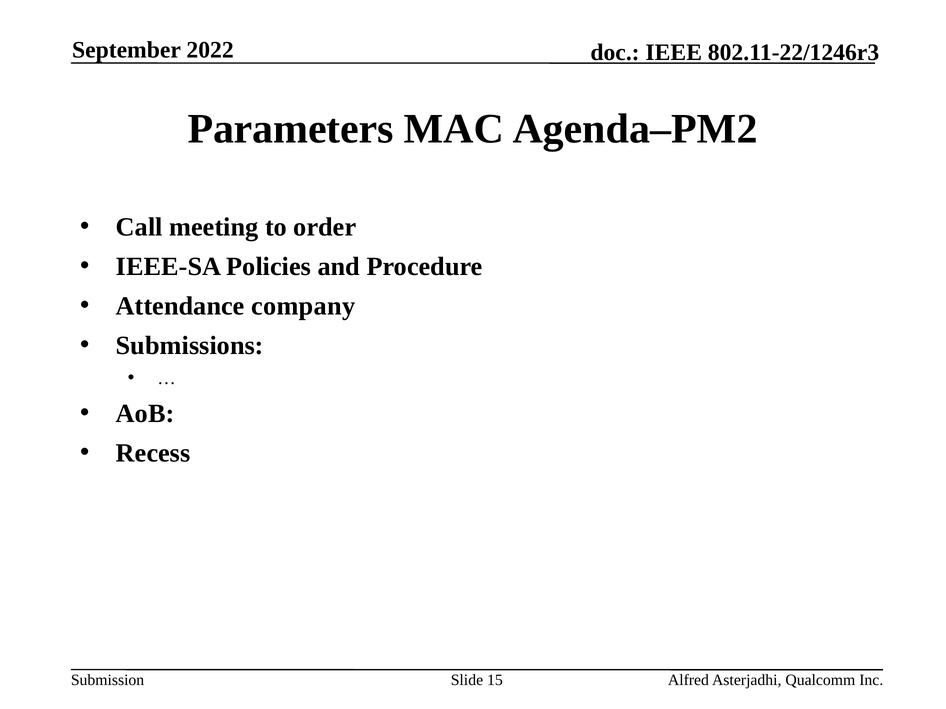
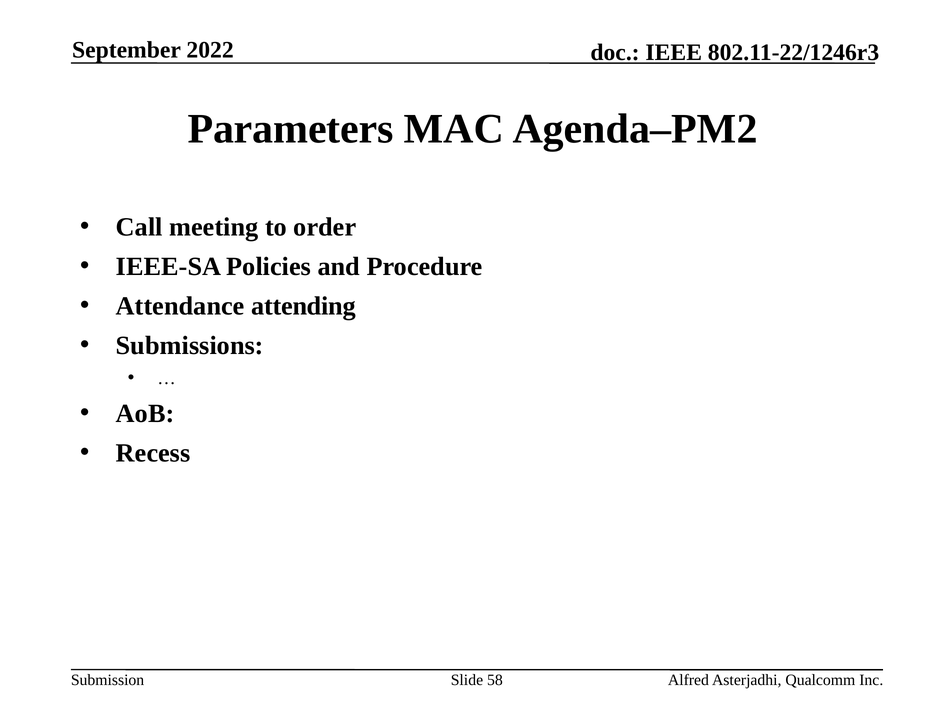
company: company -> attending (304, 306)
15: 15 -> 58 (495, 680)
